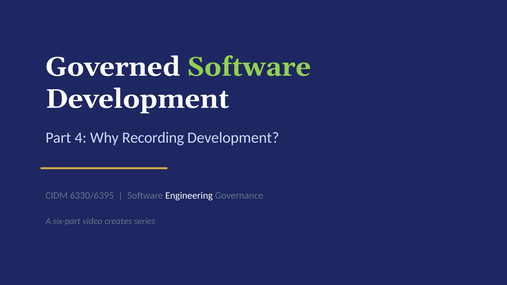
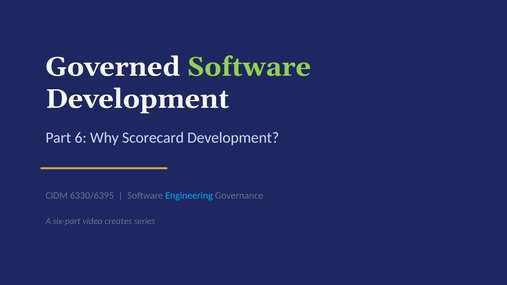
4: 4 -> 6 (81, 138)
Recording: Recording -> Scorecard (153, 138)
Engineering colour: white -> light blue (189, 196)
